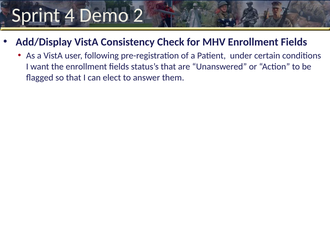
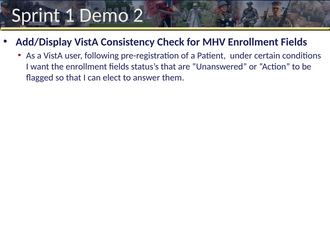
4: 4 -> 1 (70, 15)
